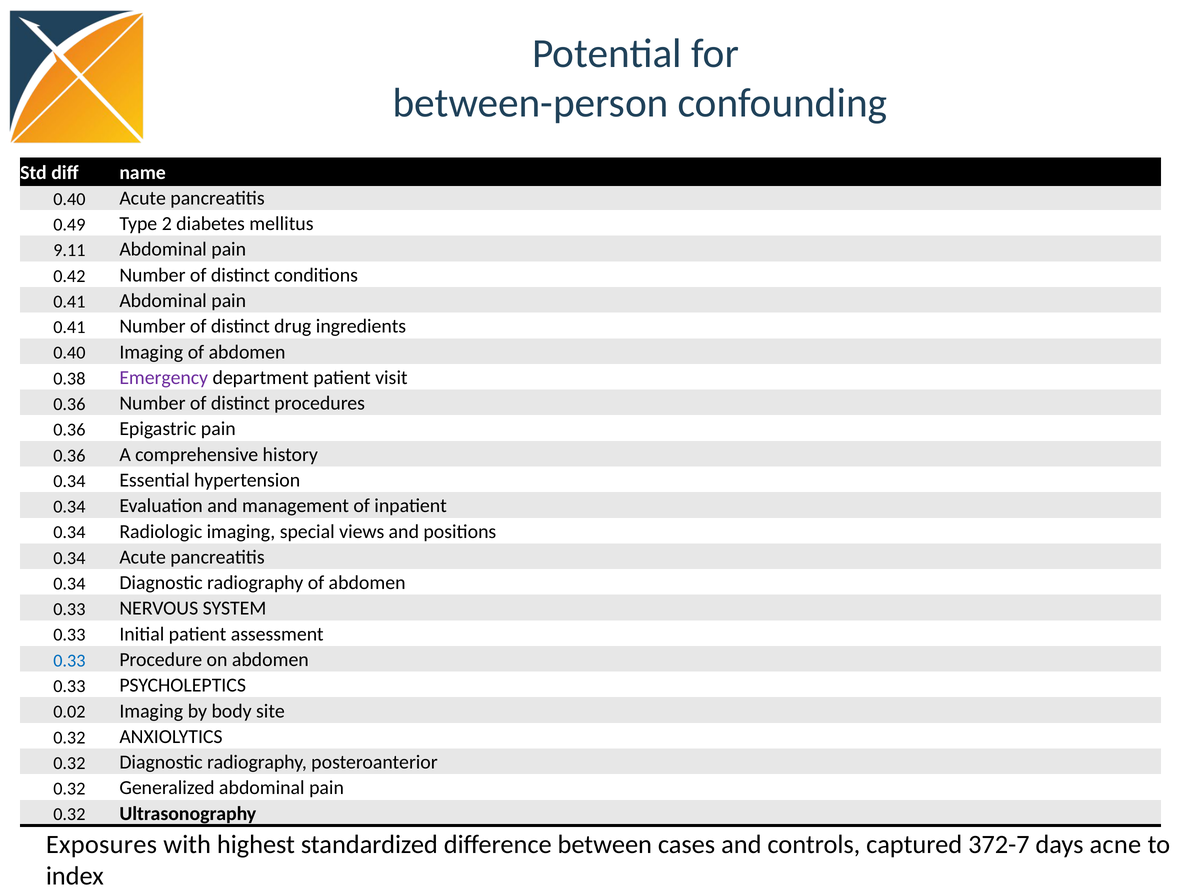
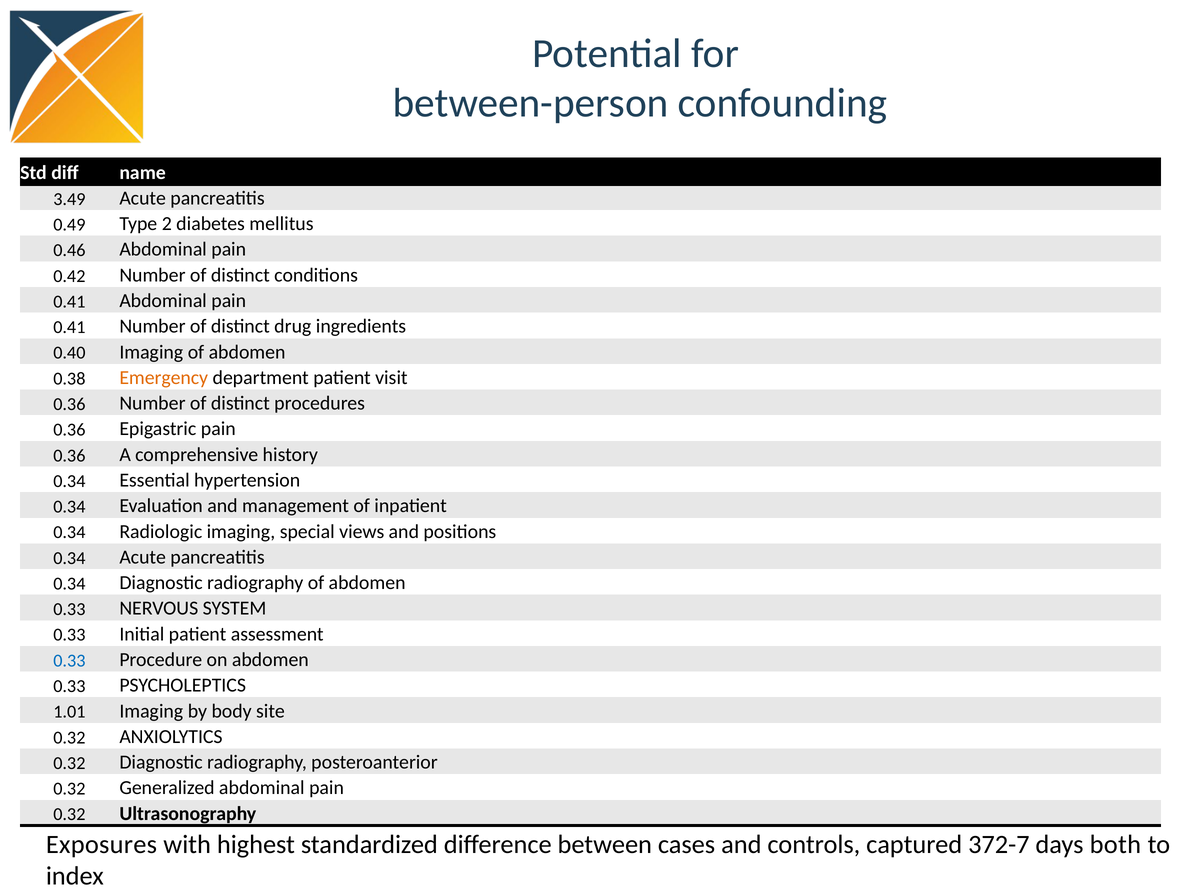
0.40: 0.40 -> 3.49 (69, 199)
9.11: 9.11 -> 0.46 (69, 250)
Emergency colour: purple -> orange (164, 378)
0.02: 0.02 -> 1.01 (69, 712)
acne: acne -> both (1115, 845)
